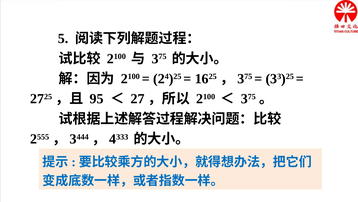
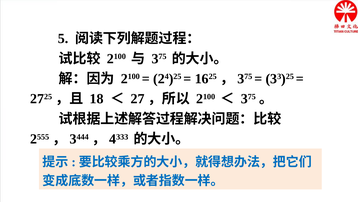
95: 95 -> 18 (97, 99)
